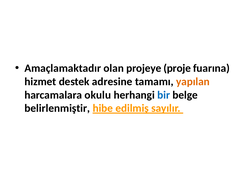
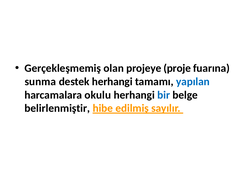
Amaçlamaktadır: Amaçlamaktadır -> Gerçekleşmemiş (63, 68)
hizmet: hizmet -> sunma (40, 82)
destek adresine: adresine -> herhangi (112, 82)
yapılan colour: orange -> blue (193, 82)
